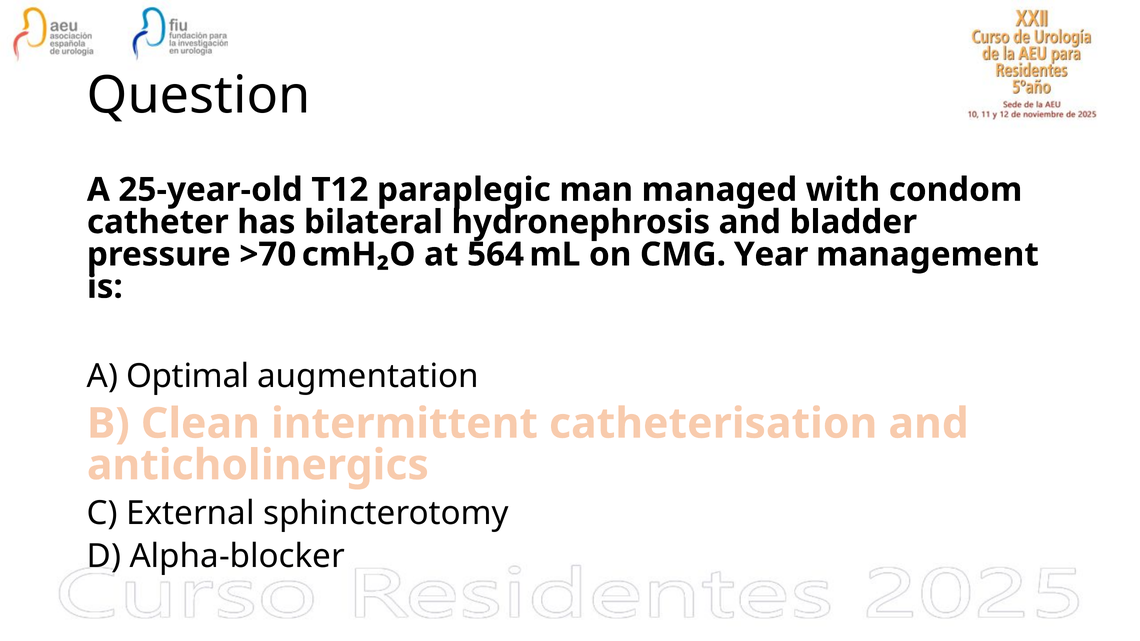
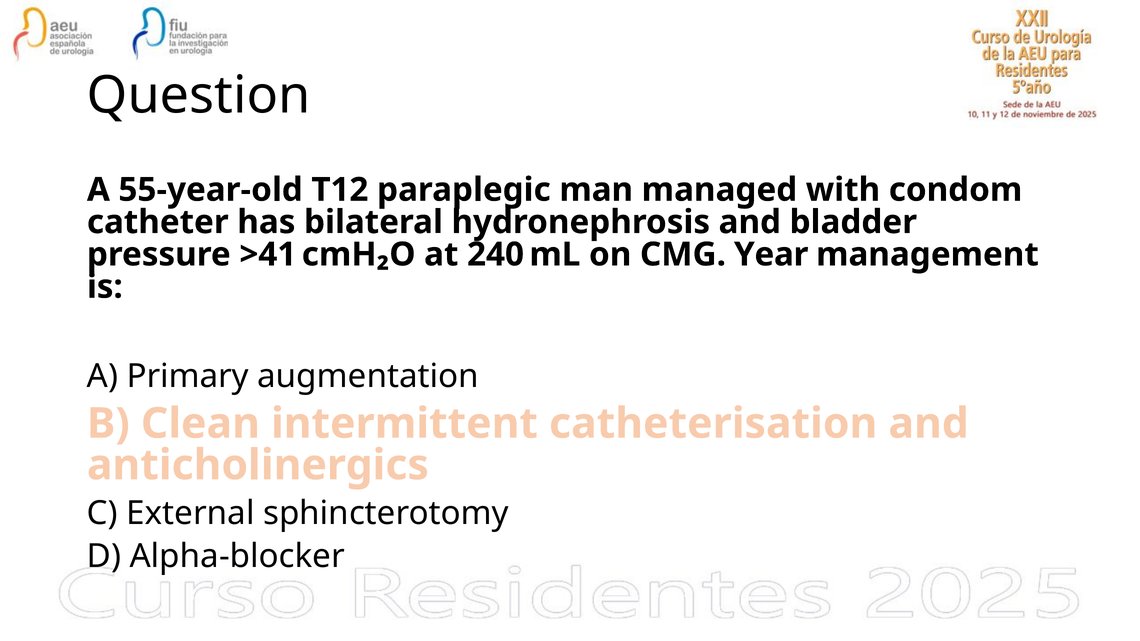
25-year-old: 25-year-old -> 55-year-old (211, 190)
>70: >70 -> >41 (268, 255)
564: 564 -> 240 (496, 255)
Optimal: Optimal -> Primary (188, 377)
